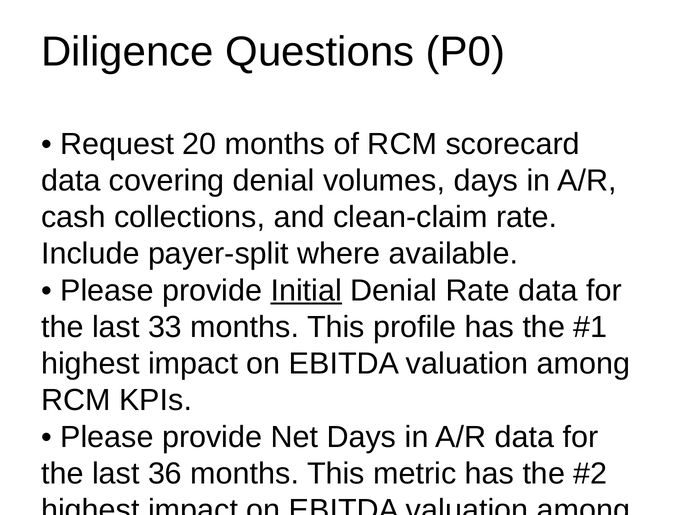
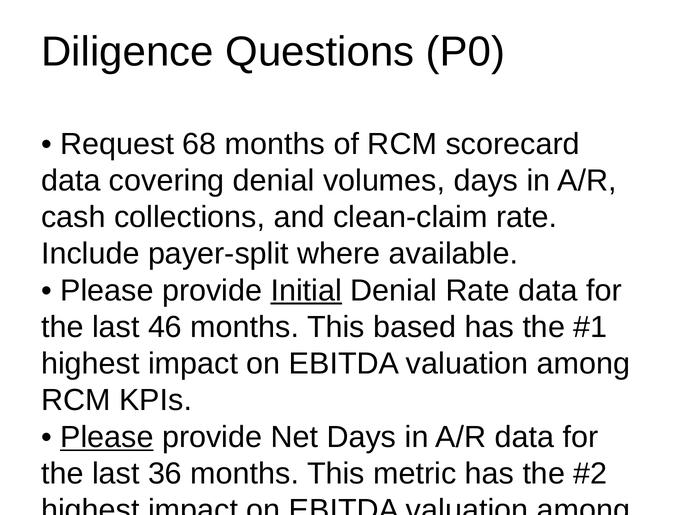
20: 20 -> 68 (199, 144)
33: 33 -> 46 (165, 327)
profile: profile -> based (415, 327)
Please underline: none -> present (107, 437)
